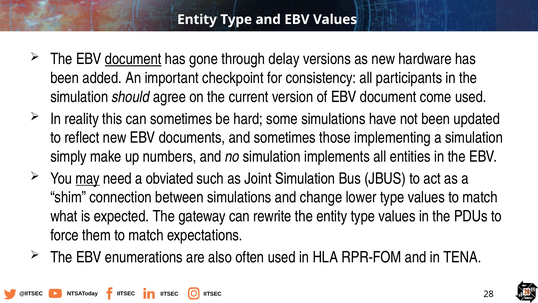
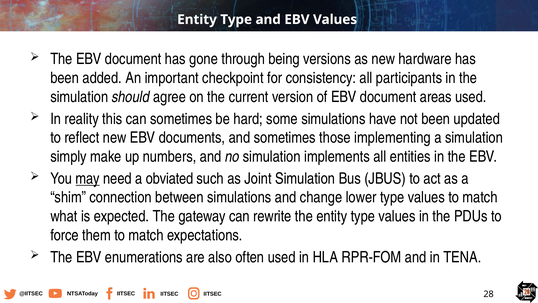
document underline: present -> none (133, 59)
delay: delay -> being (284, 59)
come: come -> areas (436, 97)
